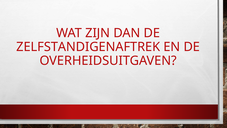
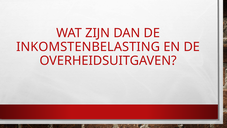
ZELFSTANDIGENAFTREK: ZELFSTANDIGENAFTREK -> INKOMSTENBELASTING (88, 47)
